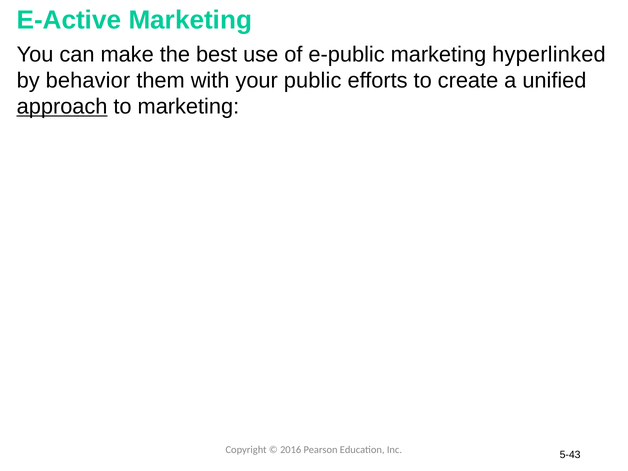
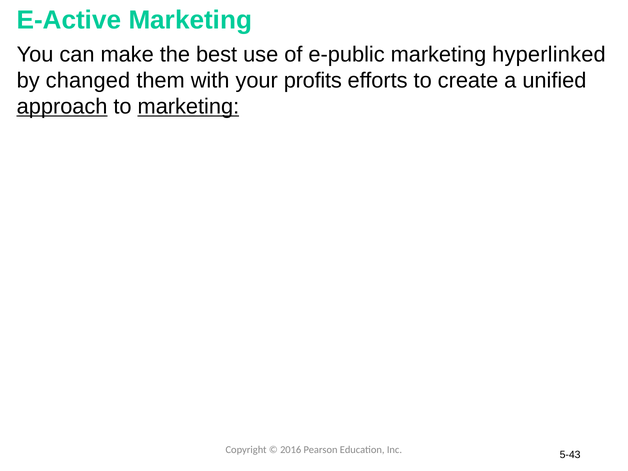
behavior: behavior -> changed (88, 81)
public: public -> profits (313, 81)
marketing underline: none -> present (188, 107)
